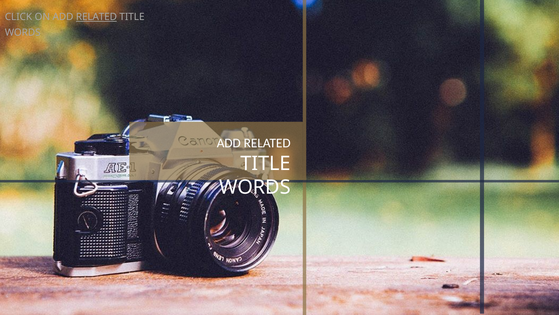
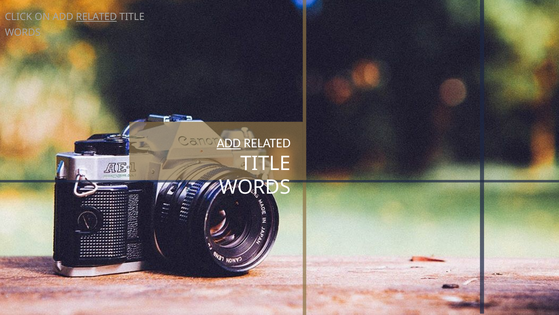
ADD underline: none -> present (229, 143)
